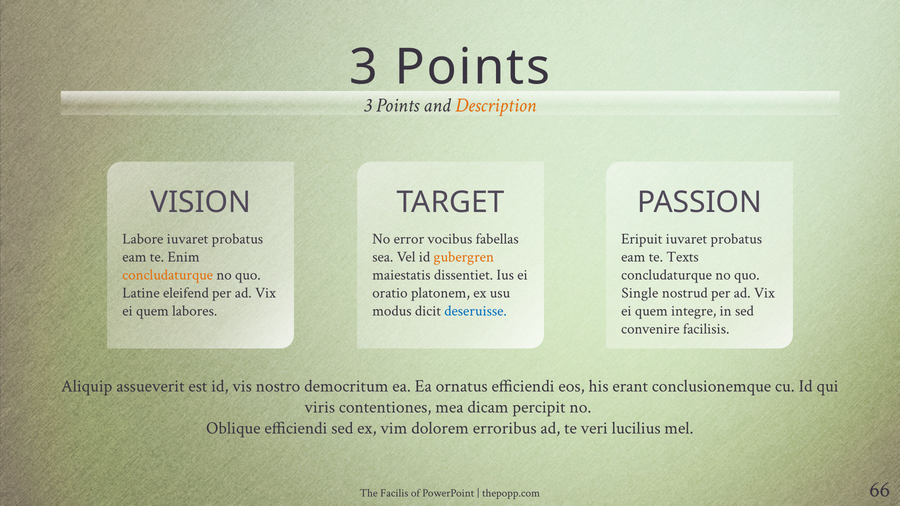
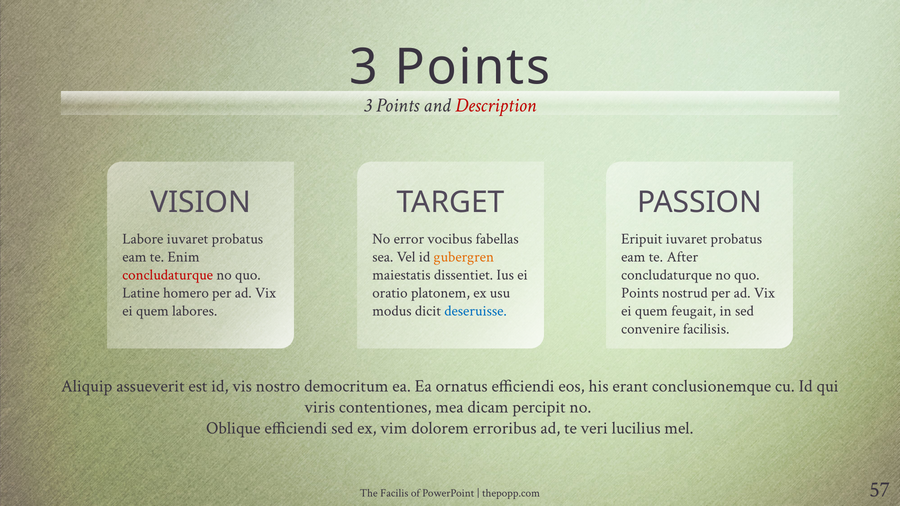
Description colour: orange -> red (496, 105)
Texts: Texts -> After (682, 257)
concludaturque colour: orange -> red (168, 275)
eleifend: eleifend -> homero (186, 293)
Single: Single -> Points (640, 293)
integre: integre -> feugait (694, 311)
66: 66 -> 57 (880, 490)
